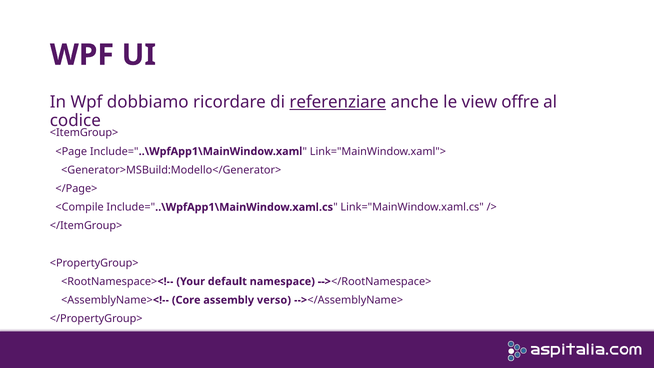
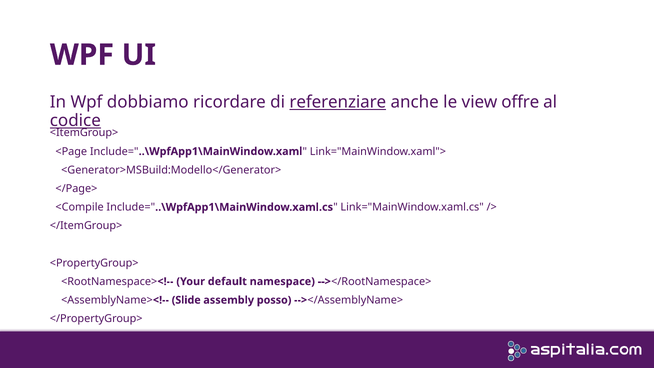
codice underline: none -> present (75, 121)
Core: Core -> Slide (186, 300)
verso: verso -> posso (274, 300)
